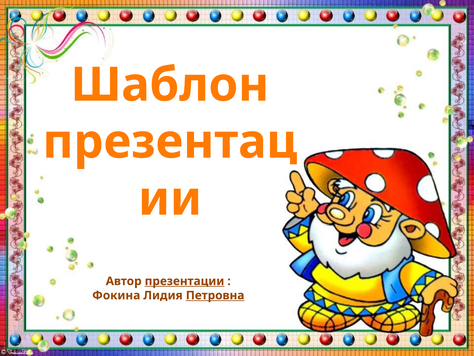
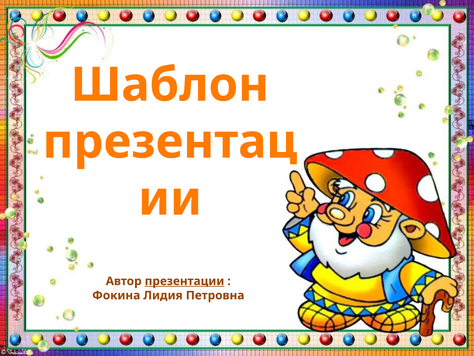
Петровна underline: present -> none (215, 295)
